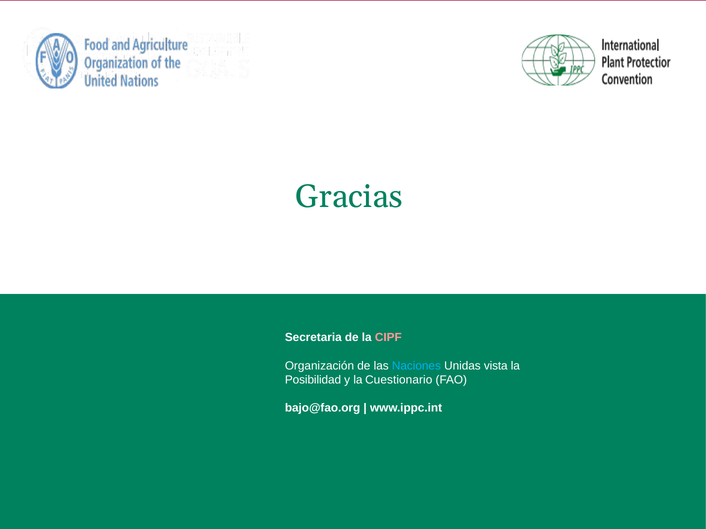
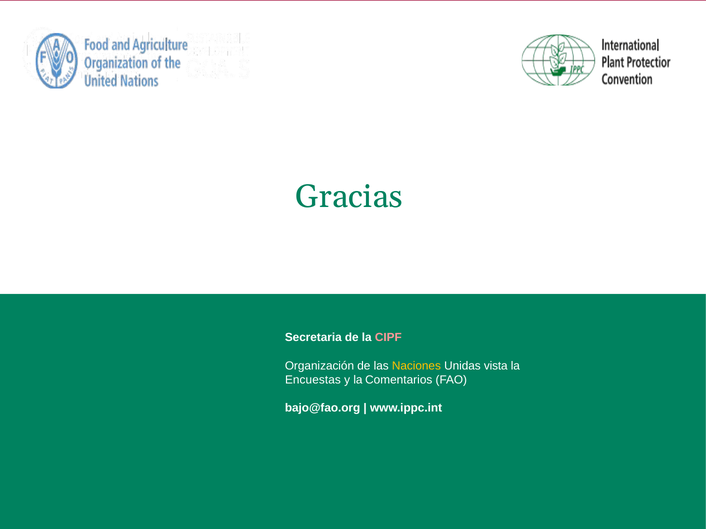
Naciones colour: light blue -> yellow (416, 366)
Posibilidad: Posibilidad -> Encuestas (313, 380)
Cuestionario: Cuestionario -> Comentarios (399, 380)
